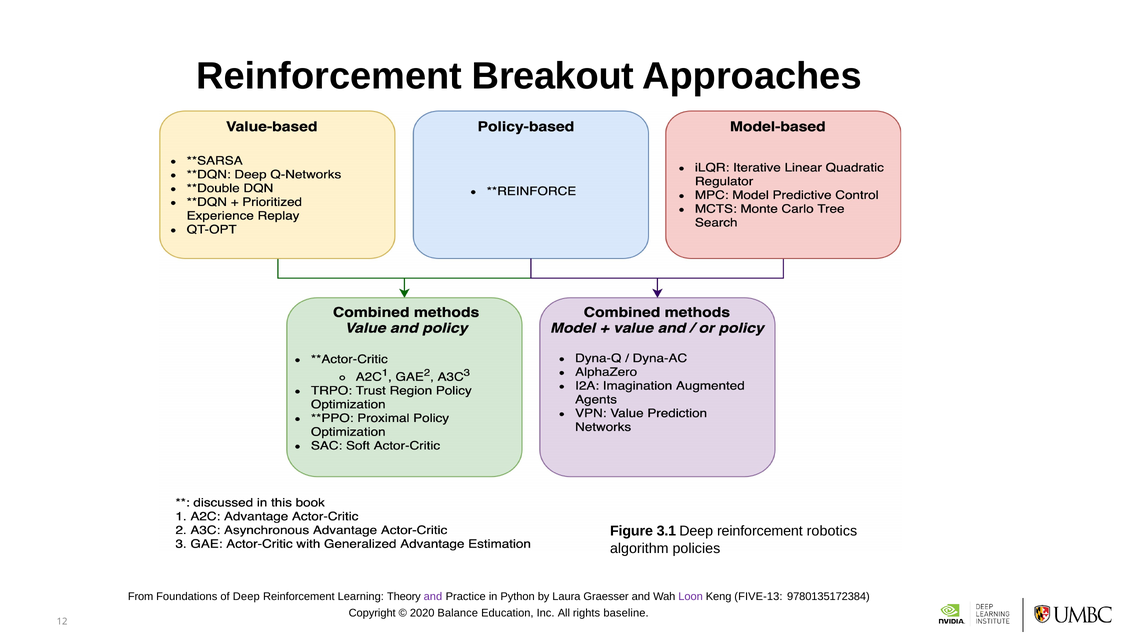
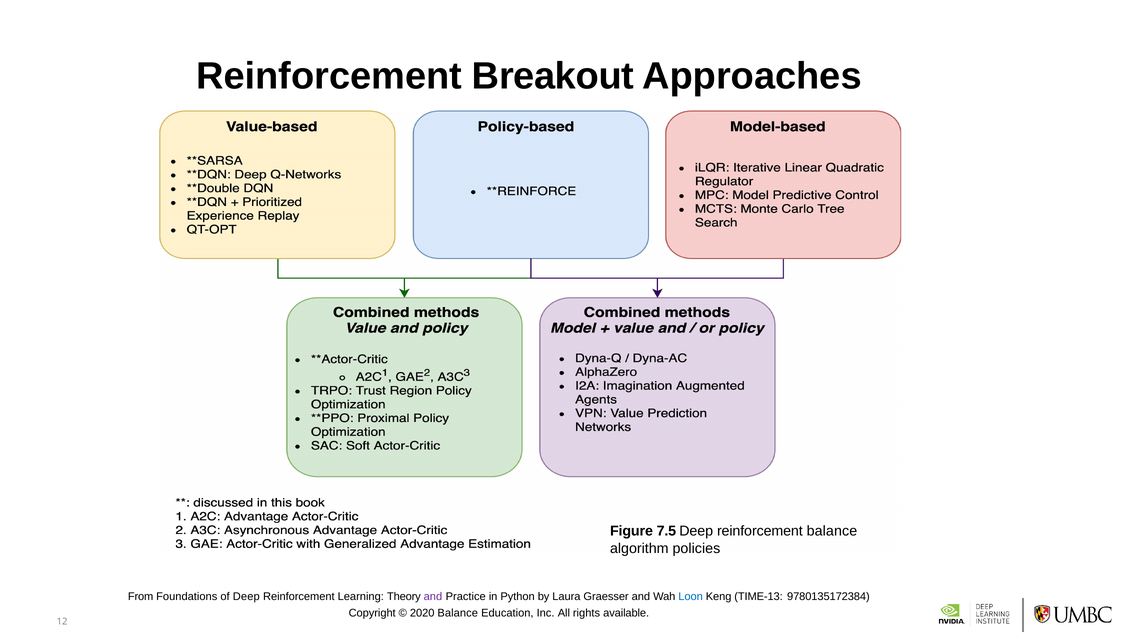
3.1: 3.1 -> 7.5 (666, 531)
reinforcement robotics: robotics -> balance (832, 531)
Loon colour: purple -> blue (691, 596)
FIVE-13: FIVE-13 -> TIME-13 (759, 596)
baseline: baseline -> available (626, 613)
